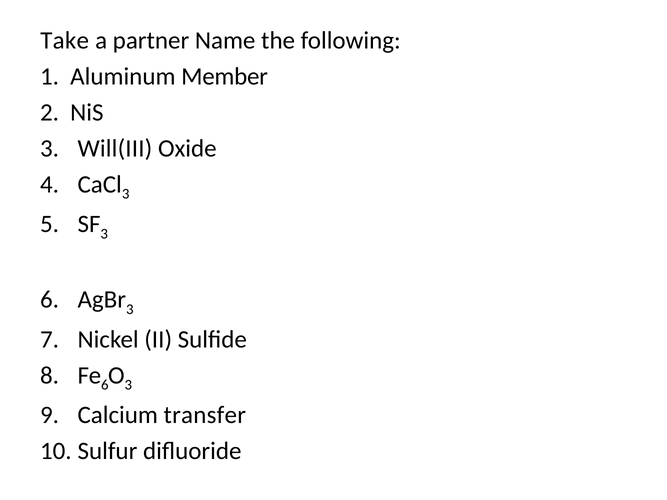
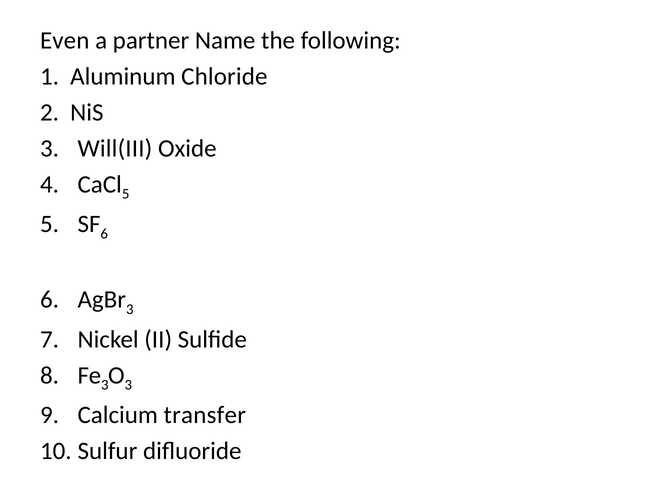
Take: Take -> Even (65, 41)
Member: Member -> Chloride (224, 77)
3: 3 -> 5 (126, 194)
3: 3 -> 6 (104, 234)
6: 6 -> 3 (105, 385)
